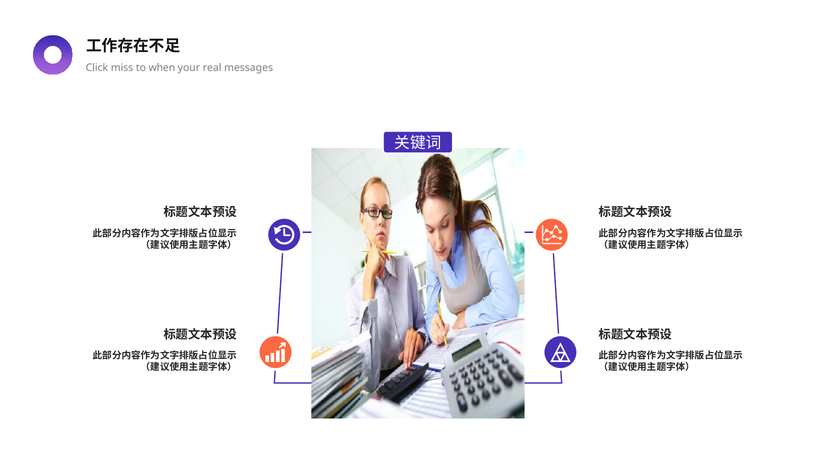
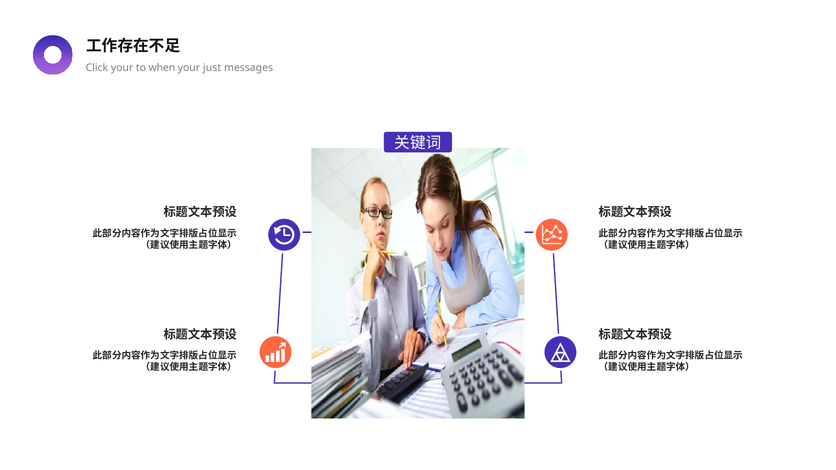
Click miss: miss -> your (122, 68)
real: real -> just (212, 68)
